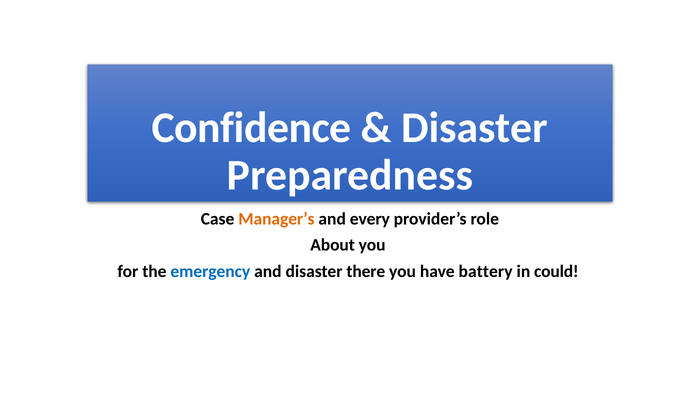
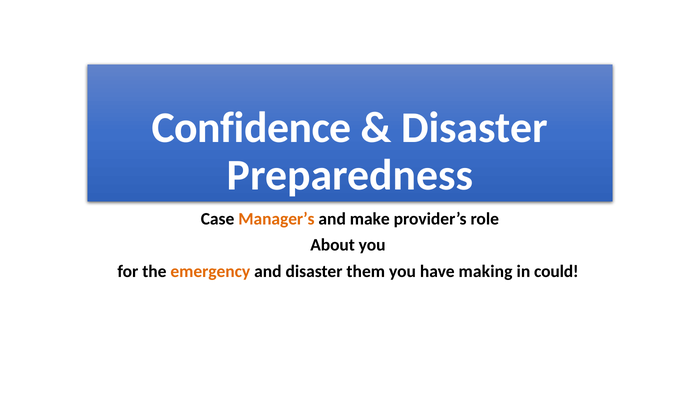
every: every -> make (370, 219)
emergency colour: blue -> orange (210, 271)
there: there -> them (366, 271)
battery: battery -> making (486, 271)
